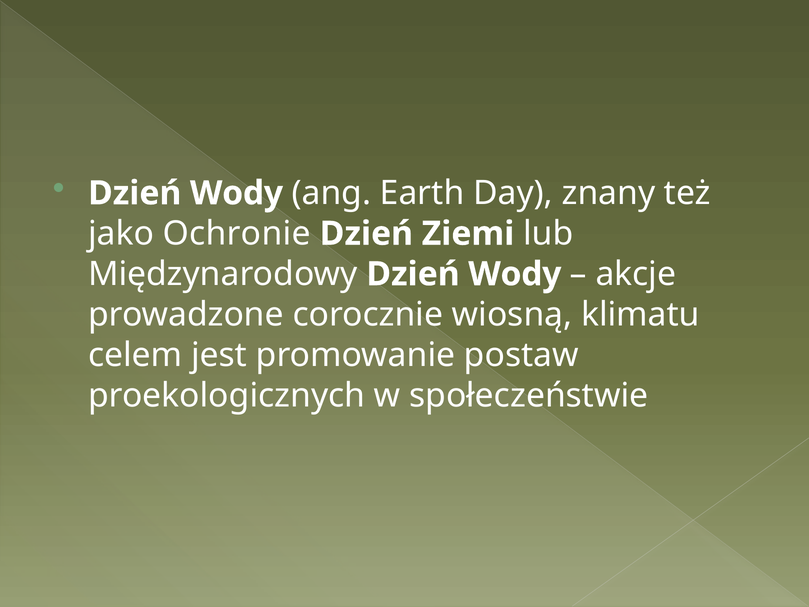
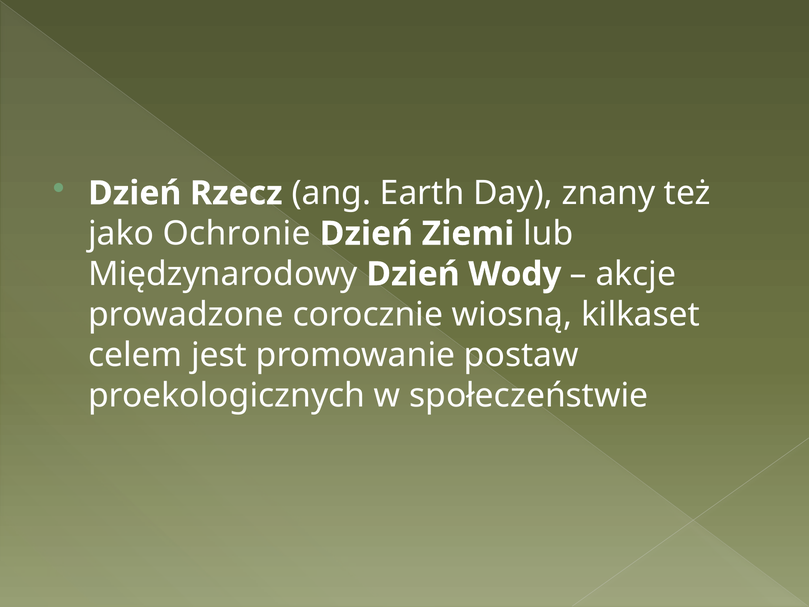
Wody: Wody -> Rzecz (236, 193)
klimatu: klimatu -> kilkaset (640, 314)
